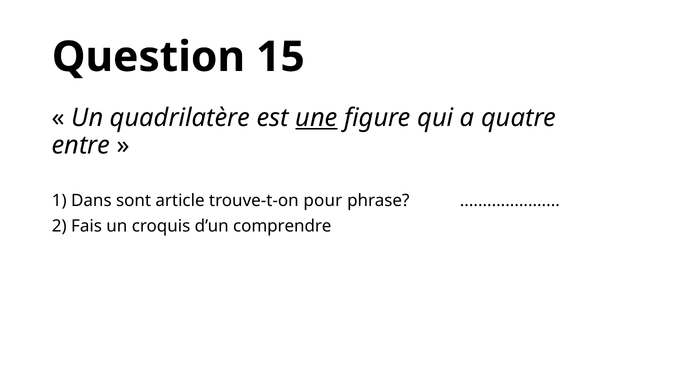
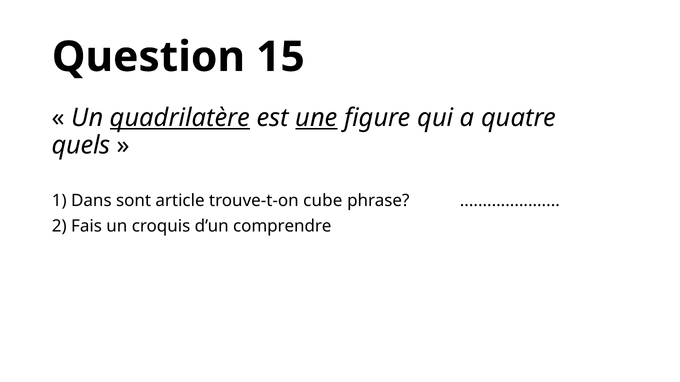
quadrilatère underline: none -> present (180, 118)
entre: entre -> quels (81, 146)
pour: pour -> cube (323, 201)
